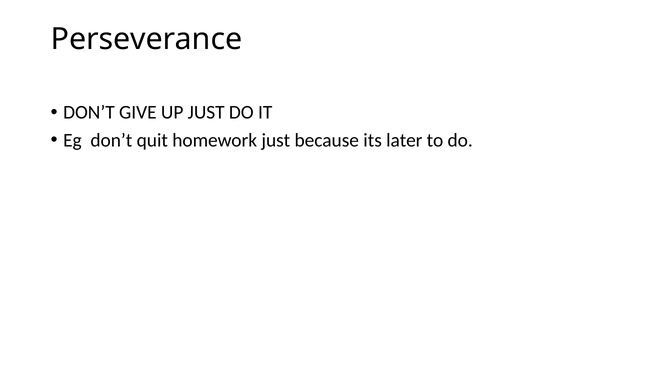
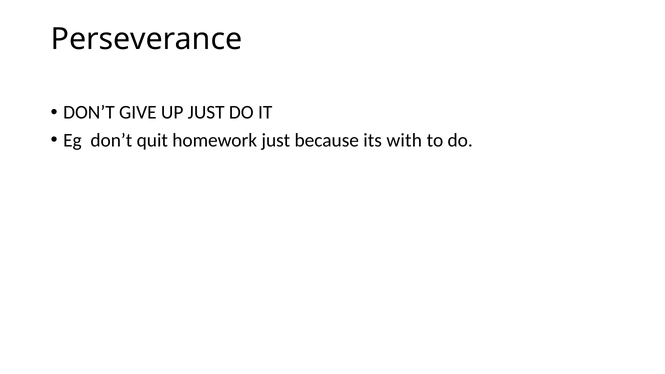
later: later -> with (404, 140)
